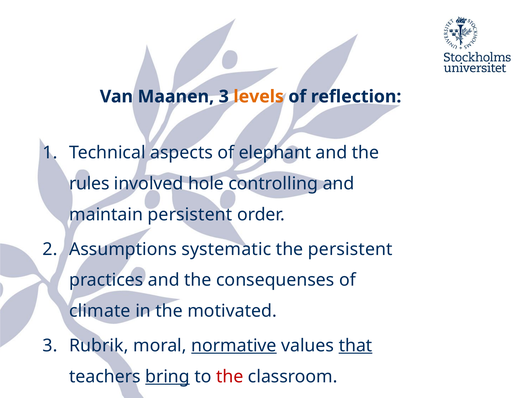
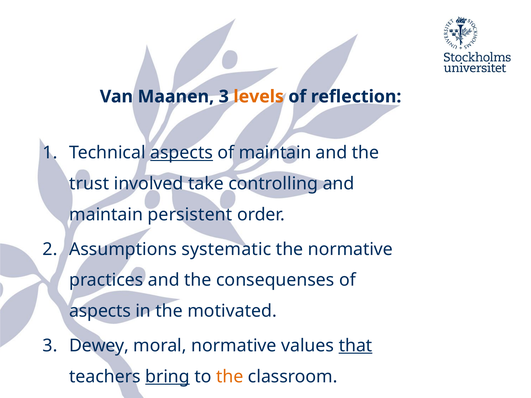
aspects underline: none -> present (182, 153)
of elephant: elephant -> maintain (275, 153)
rules: rules -> trust (89, 184)
hole: hole -> take (206, 184)
the persistent: persistent -> normative (350, 249)
climate: climate -> aspects (100, 311)
Rubrik: Rubrik -> Dewey (99, 346)
normative underline: present -> none (234, 346)
the colour: red -> orange (230, 377)
